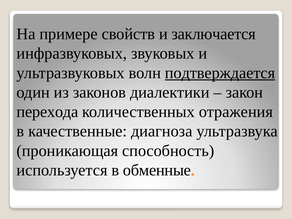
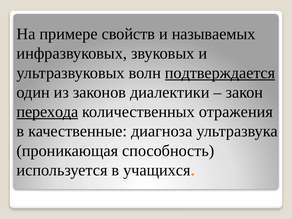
заключается: заключается -> называемых (214, 34)
перехода underline: none -> present (47, 112)
обменные: обменные -> учащихся (157, 170)
